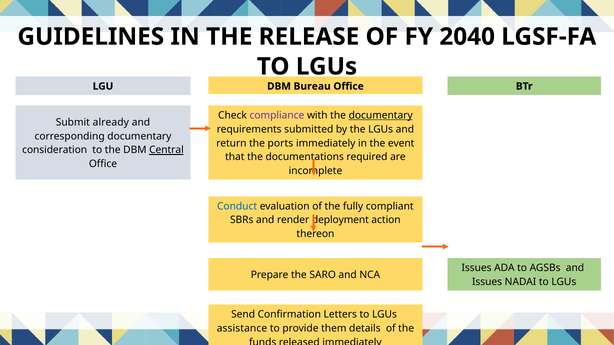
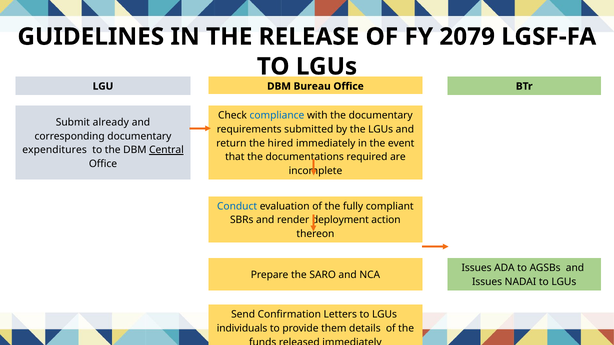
2040: 2040 -> 2079 (467, 37)
compliance colour: purple -> blue (277, 116)
documentary underline: present -> none (381, 116)
ports: ports -> hired (280, 143)
consideration: consideration -> expenditures (55, 150)
assistance: assistance -> individuals (242, 329)
